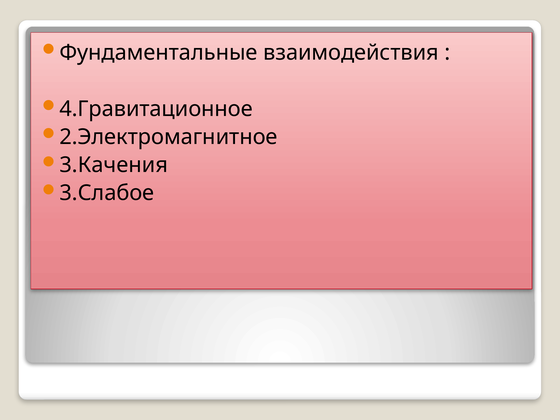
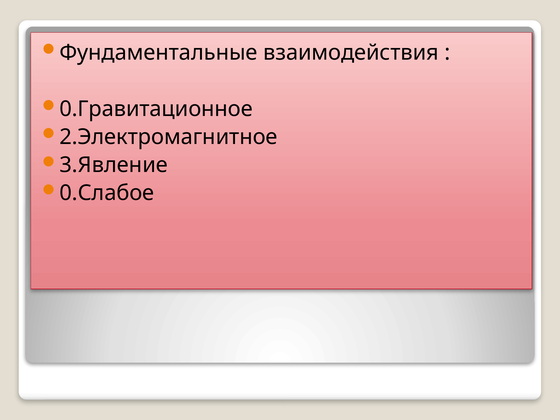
4.Гравитационное: 4.Гравитационное -> 0.Гравитационное (156, 109)
3.Качения: 3.Качения -> 3.Явление (114, 165)
3.Слабое: 3.Слабое -> 0.Слабое (107, 193)
